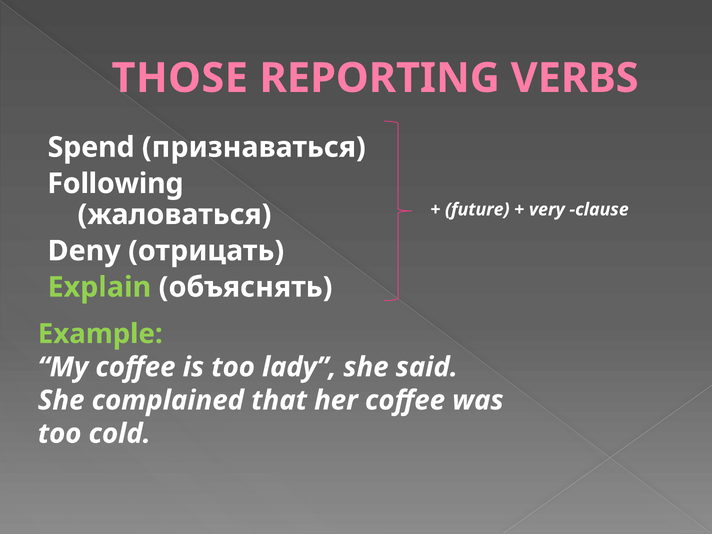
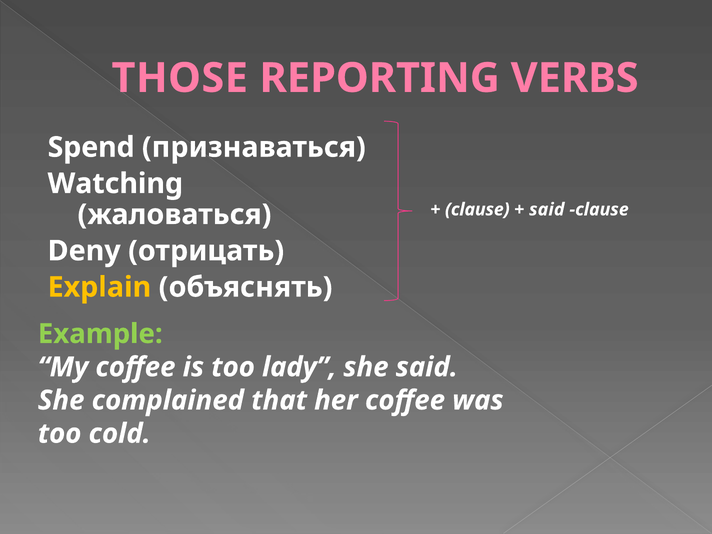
Following: Following -> Watching (115, 184)
future: future -> clause (477, 210)
very: very -> said (547, 210)
Explain colour: light green -> yellow (99, 287)
